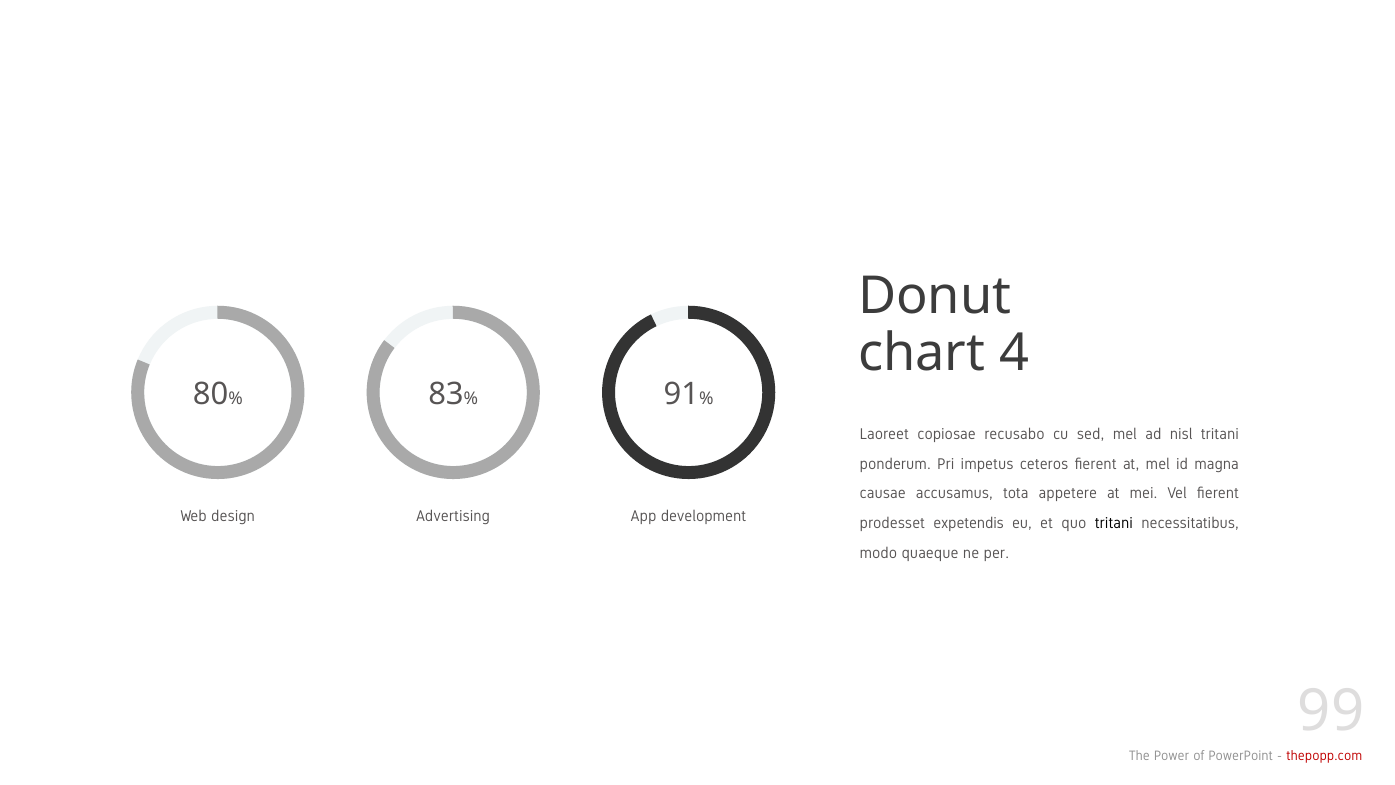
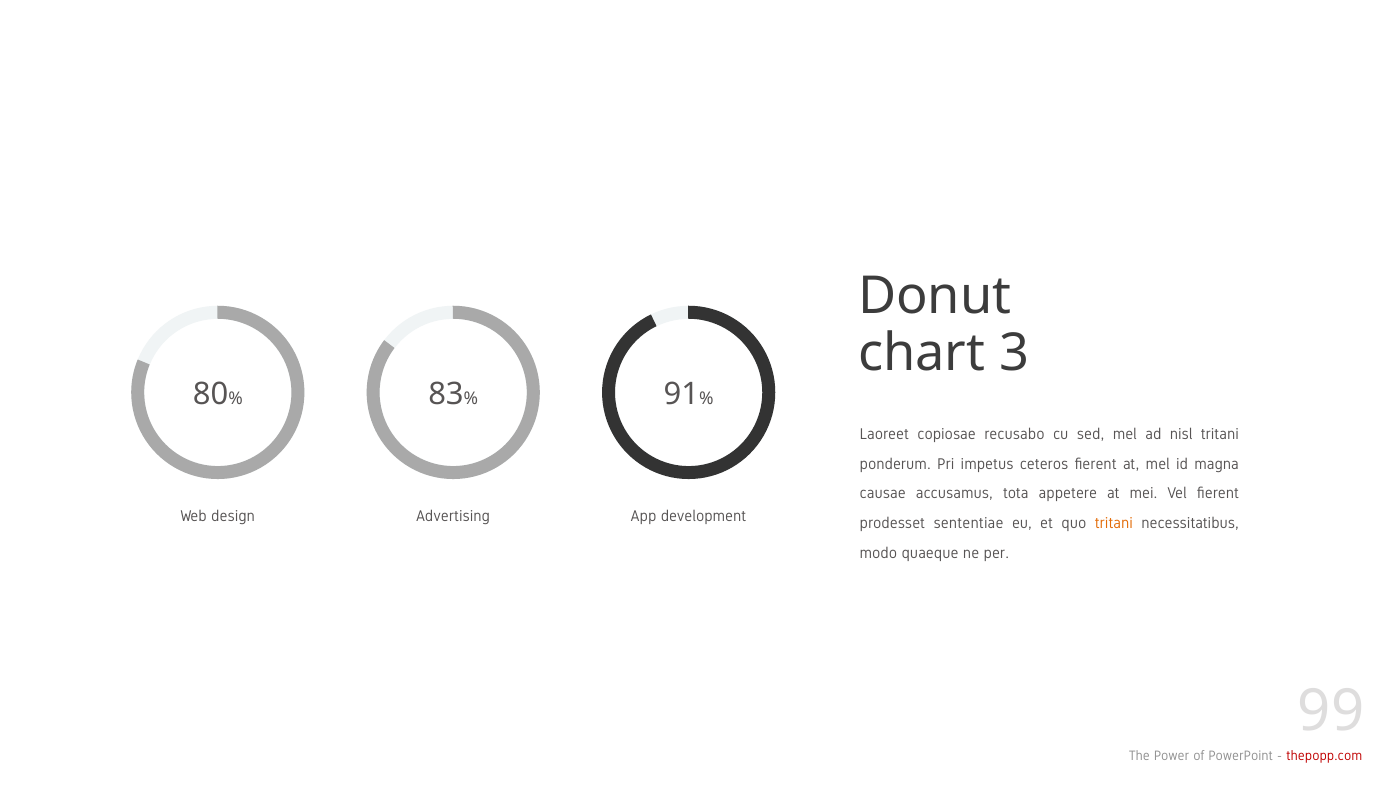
4: 4 -> 3 (1014, 353)
expetendis: expetendis -> sententiae (969, 523)
tritani colour: black -> orange (1114, 523)
